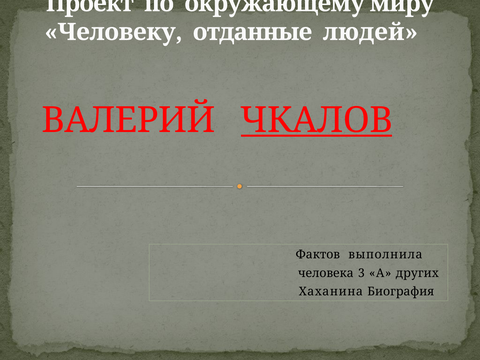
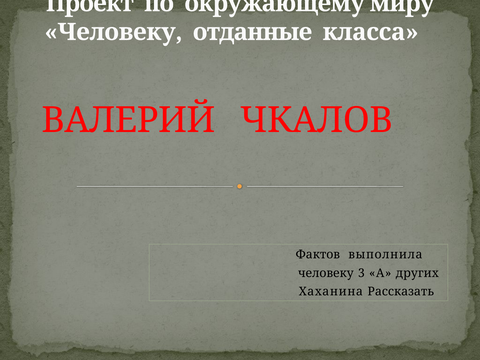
людей: людей -> класса (371, 32)
ЧКАЛОВ underline: present -> none (317, 120)
человека: человека -> человеку (326, 273)
Биография: Биография -> Рассказать (401, 291)
